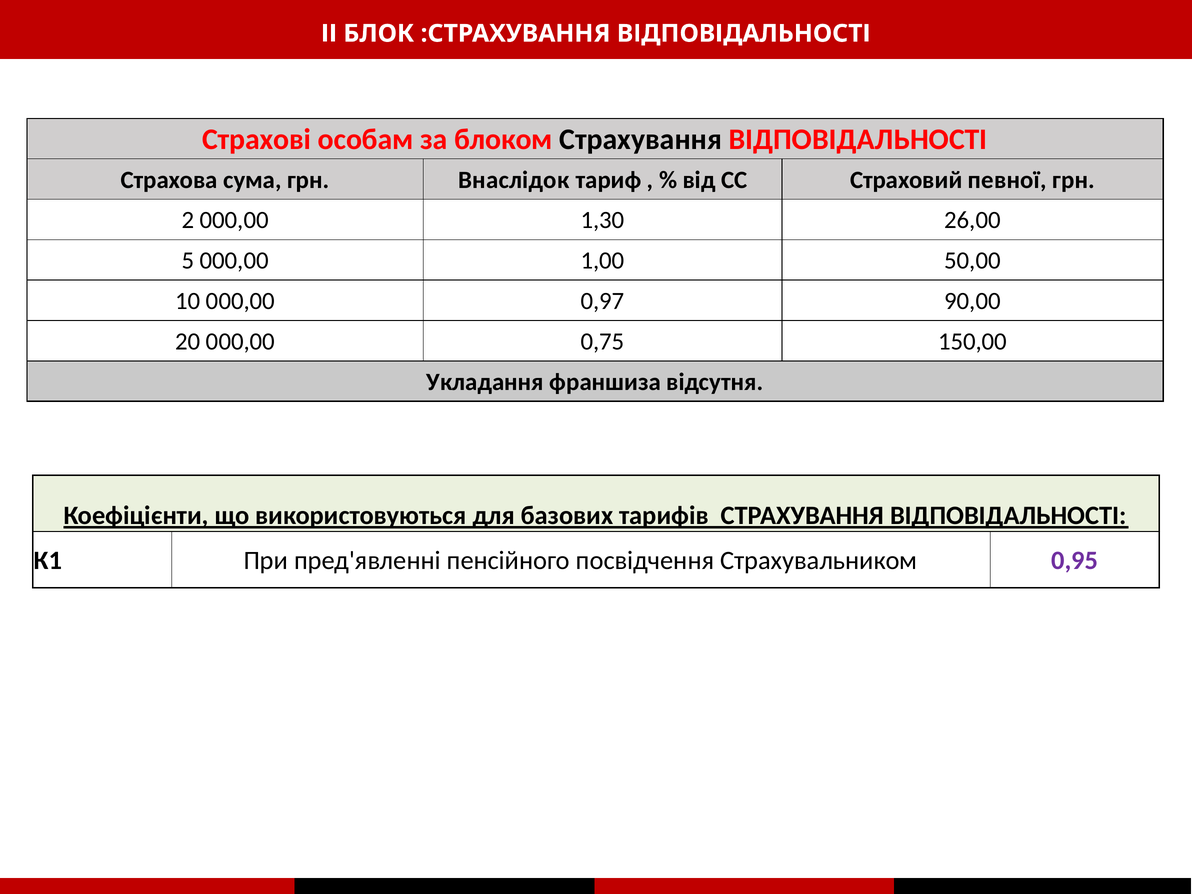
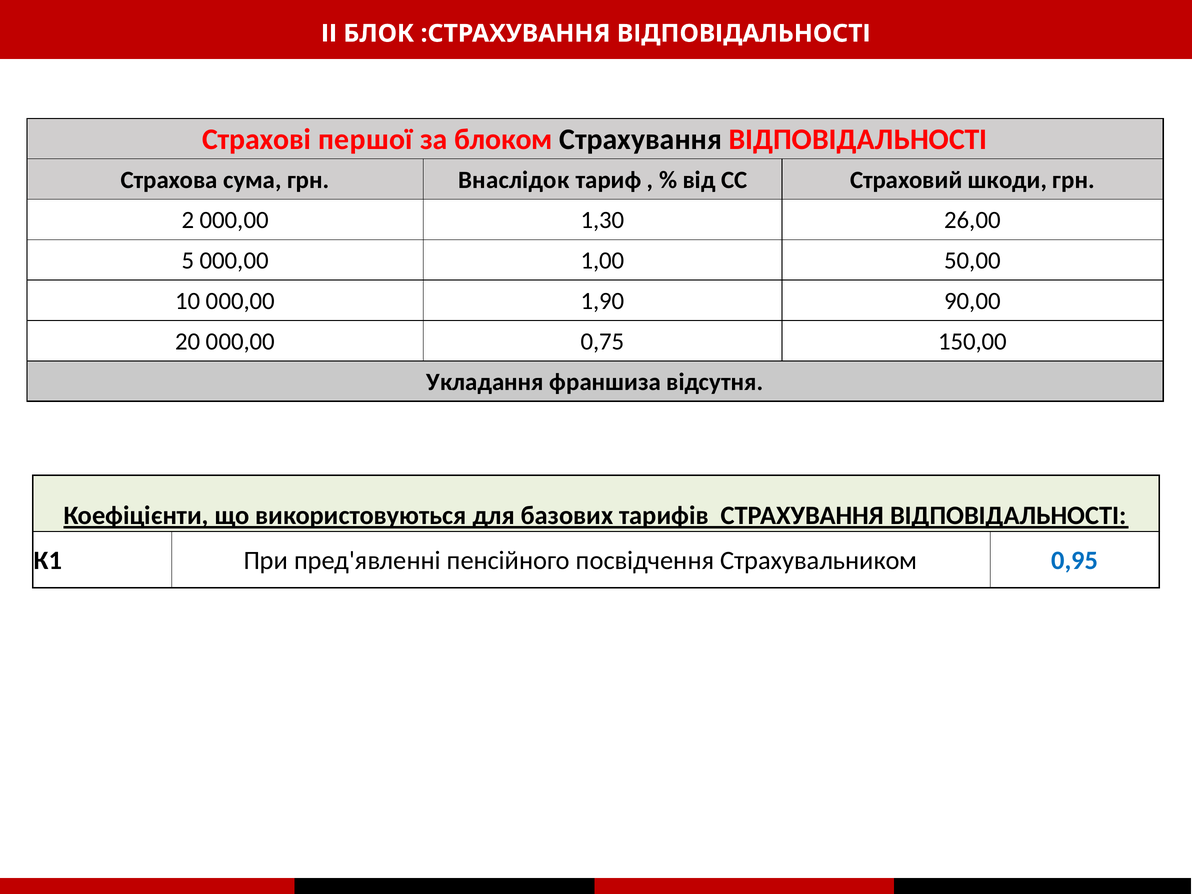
особам: особам -> першої (365, 140)
певної: певної -> шкоди (1007, 180)
0,97: 0,97 -> 1,90 (603, 301)
0,95 colour: purple -> blue (1075, 560)
